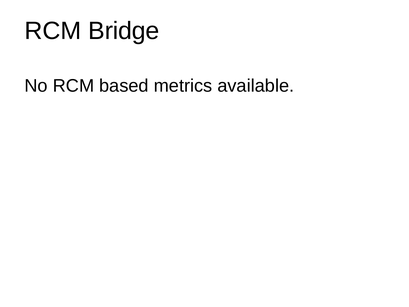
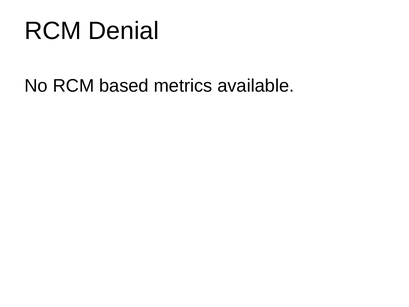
Bridge: Bridge -> Denial (124, 31)
